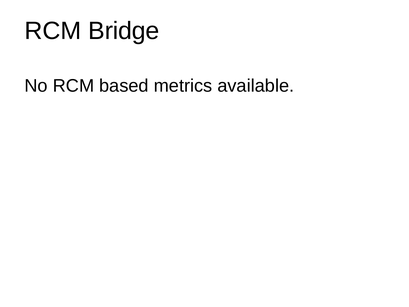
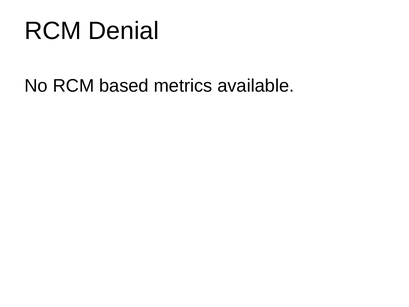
Bridge: Bridge -> Denial (124, 31)
